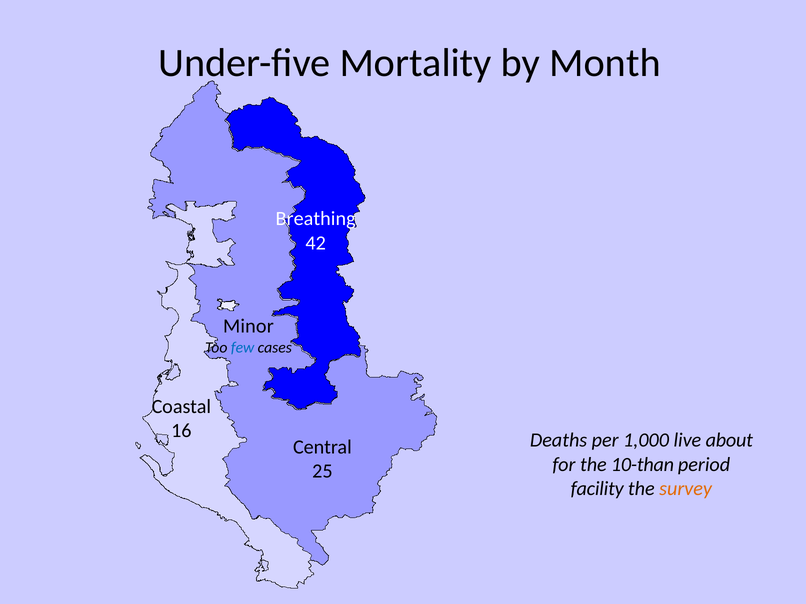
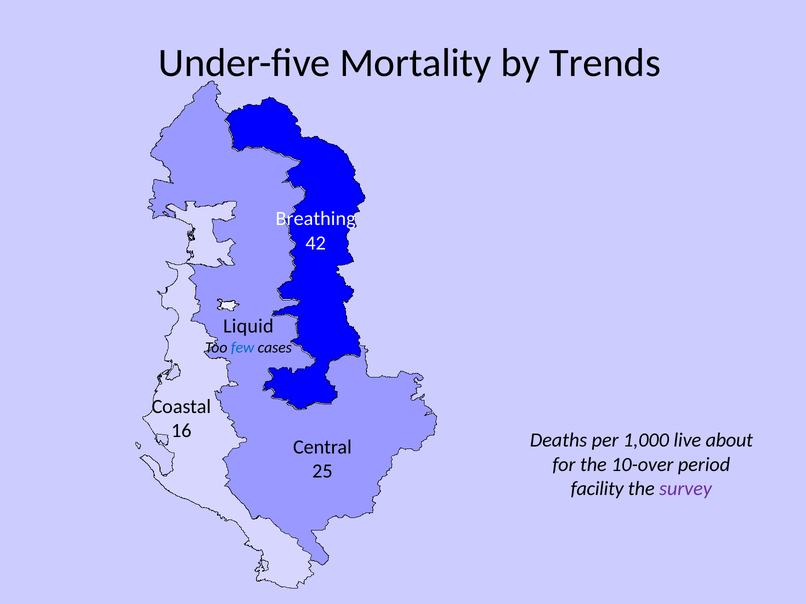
Month: Month -> Trends (605, 63)
Minor: Minor -> Liquid (248, 326)
10-than: 10-than -> 10-over (642, 465)
survey colour: orange -> purple (686, 489)
